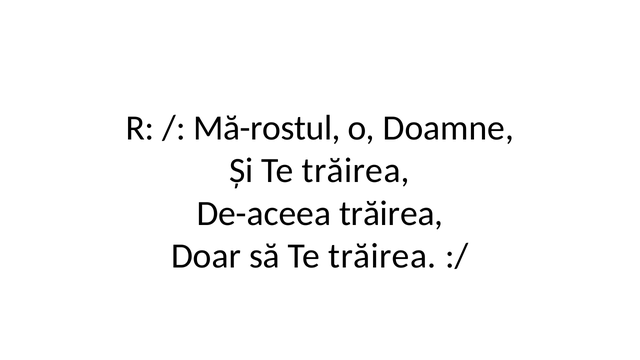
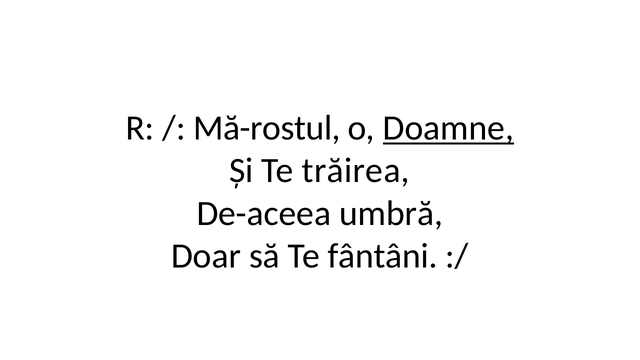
Doamne underline: none -> present (448, 128)
De-aceea trăirea: trăirea -> umbră (391, 213)
să Te trăirea: trăirea -> fântâni (383, 256)
